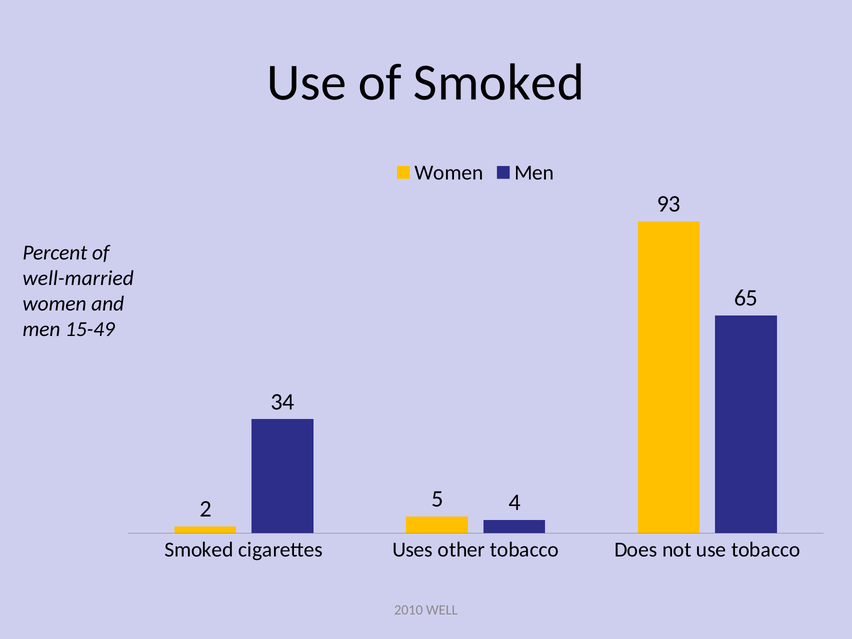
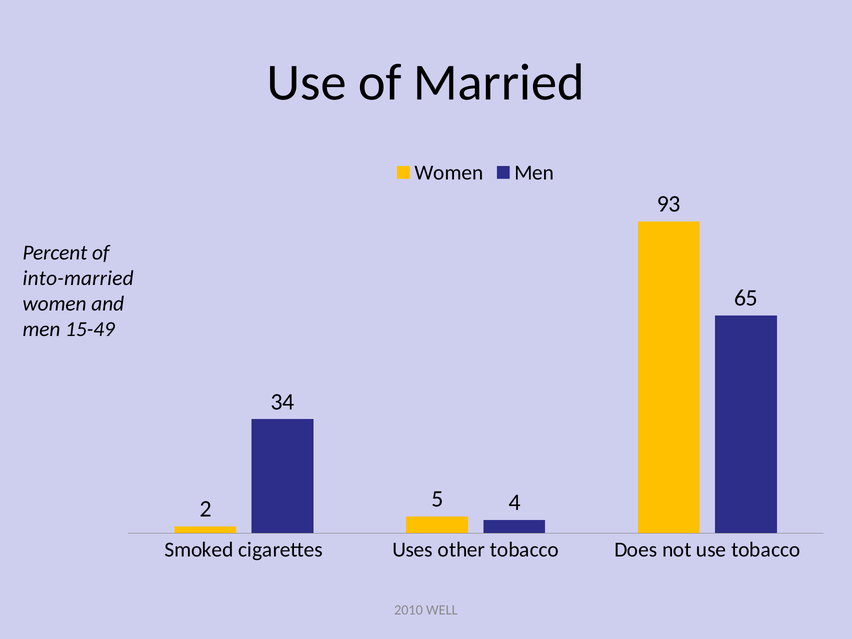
of Smoked: Smoked -> Married (499, 82)
well-married: well-married -> into-married (78, 278)
